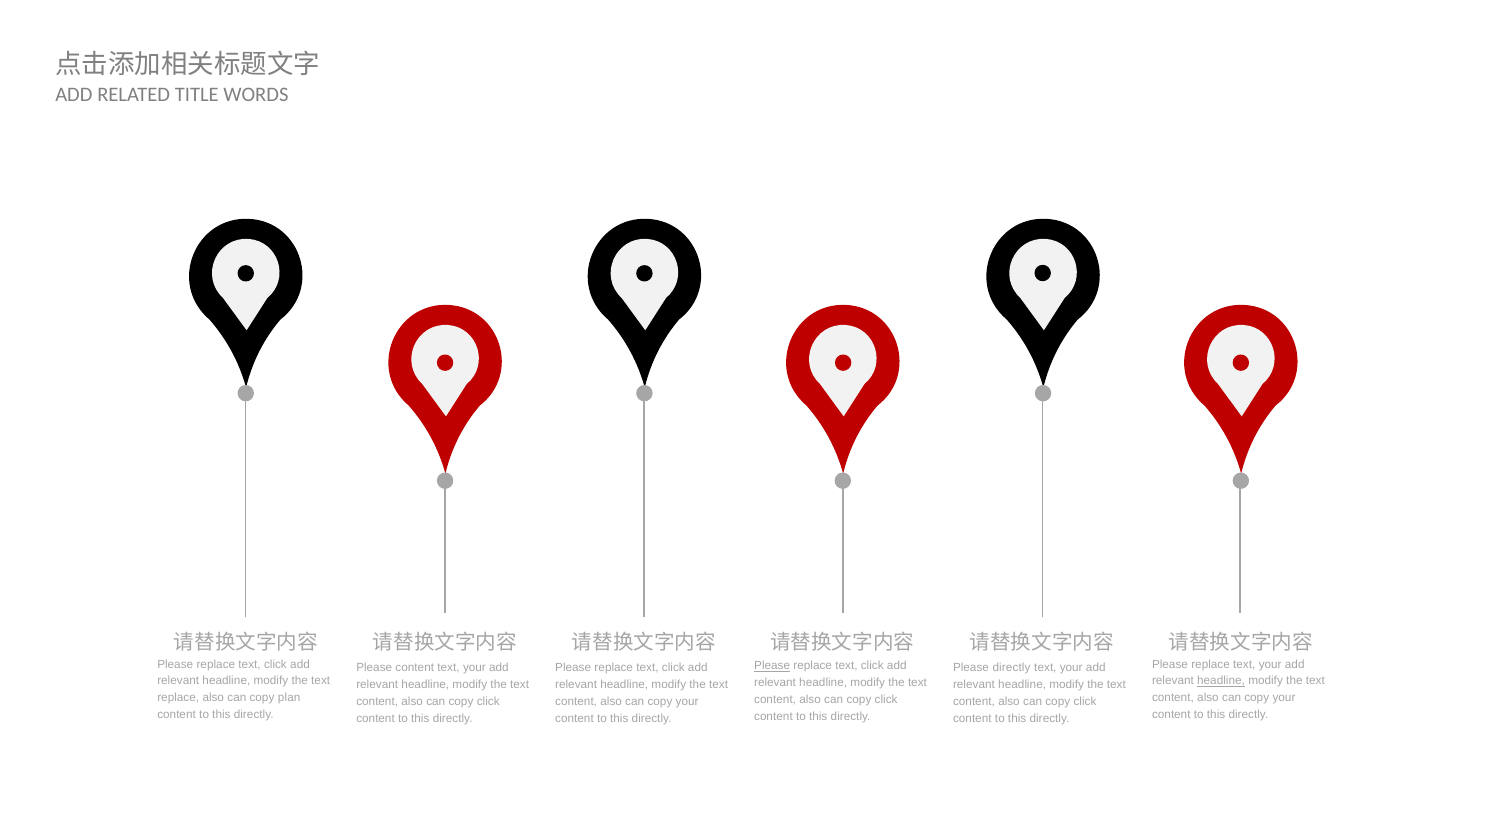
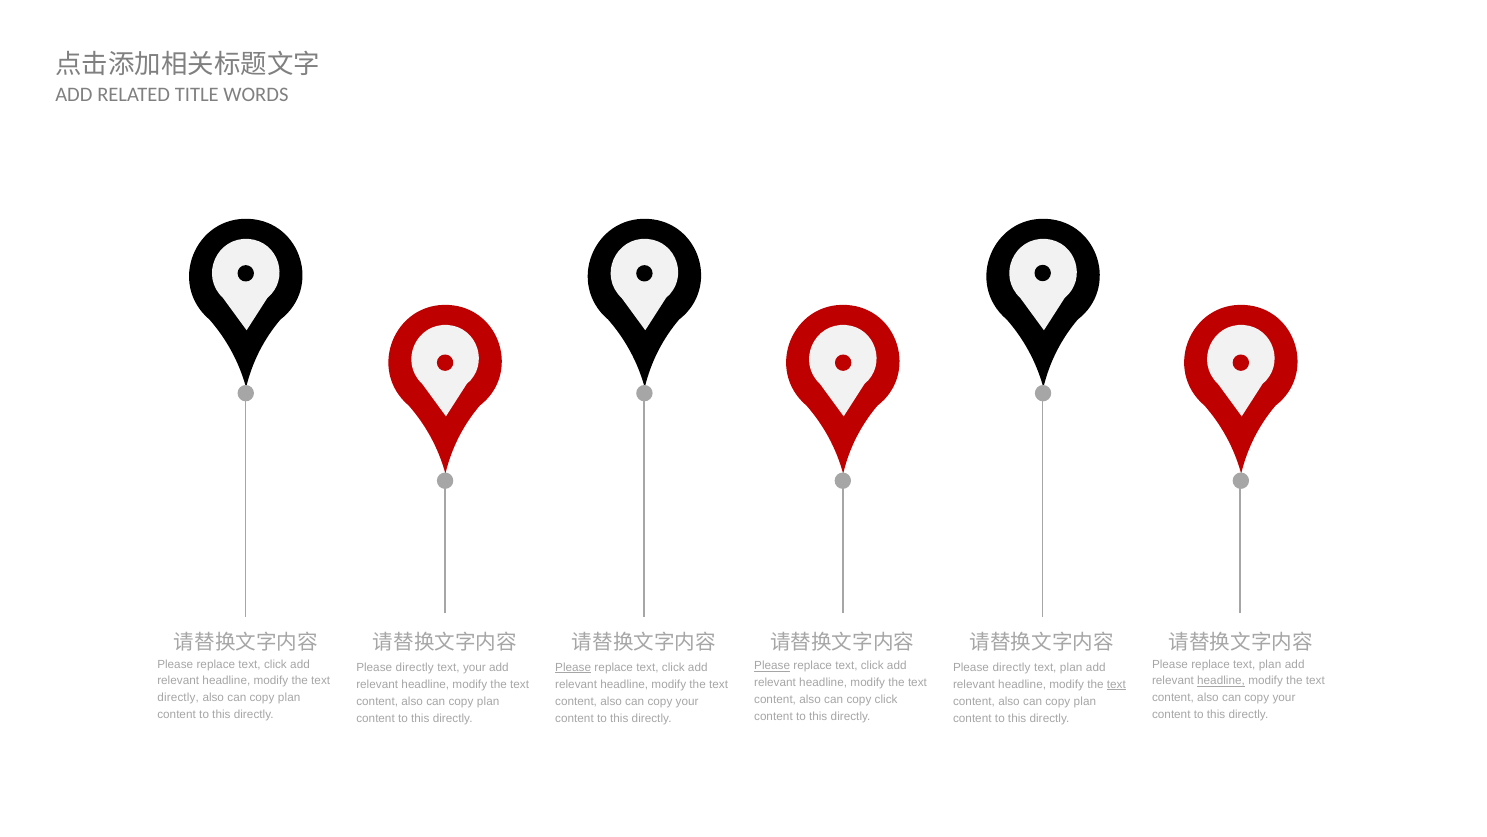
replace text your: your -> plan (1270, 664)
content: content -> directly (415, 667)
Please underline: none -> present (573, 667)
your: your -> plan (1071, 667)
text underline: none -> present (1116, 684)
replace: replace -> directly (178, 697)
click: click -> plan (488, 701)
click: click -> plan (1085, 701)
